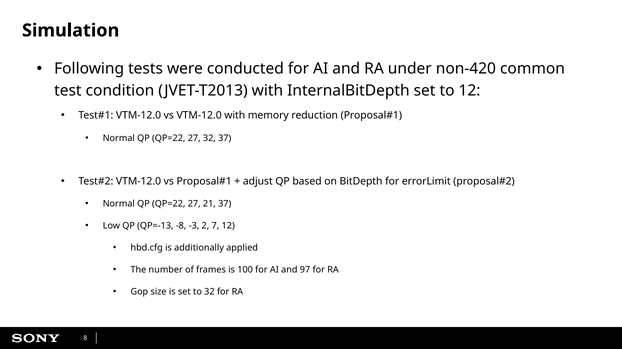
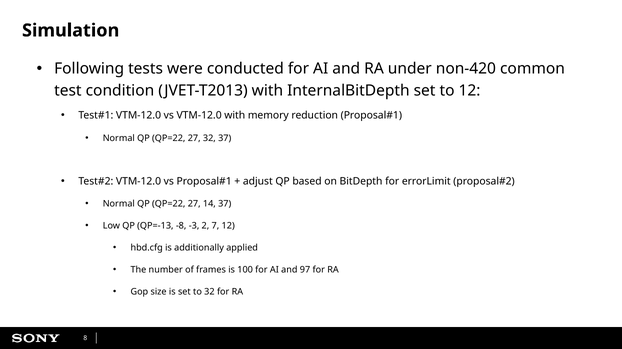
21: 21 -> 14 (209, 204)
